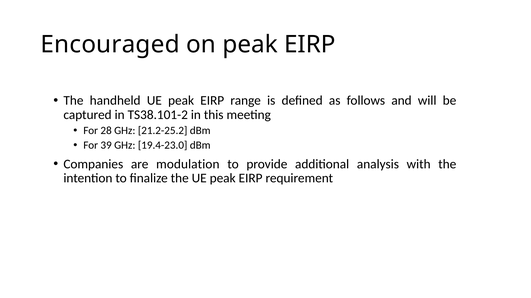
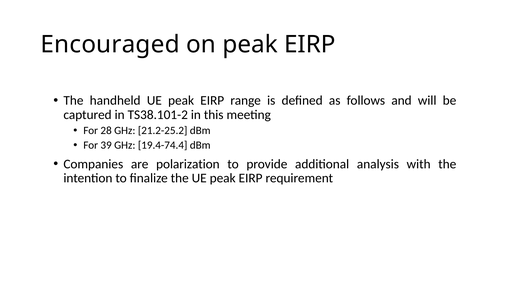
19.4-23.0: 19.4-23.0 -> 19.4-74.4 (163, 146)
modulation: modulation -> polarization (188, 164)
